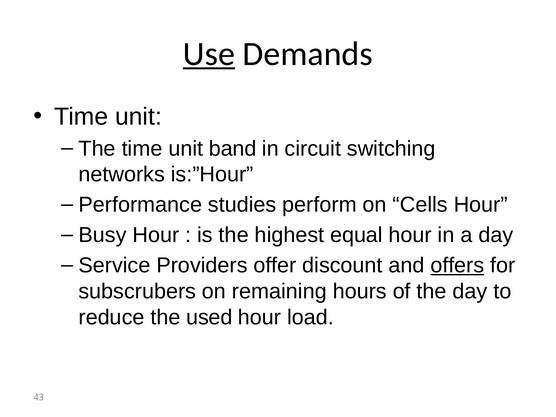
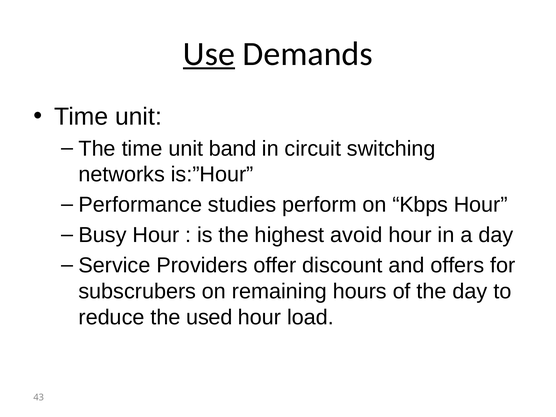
Cells: Cells -> Kbps (420, 205)
equal: equal -> avoid (356, 235)
offers underline: present -> none (457, 265)
